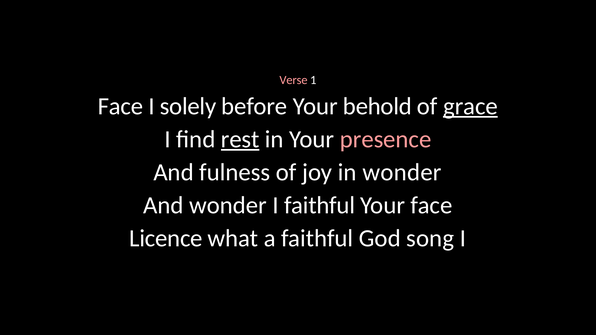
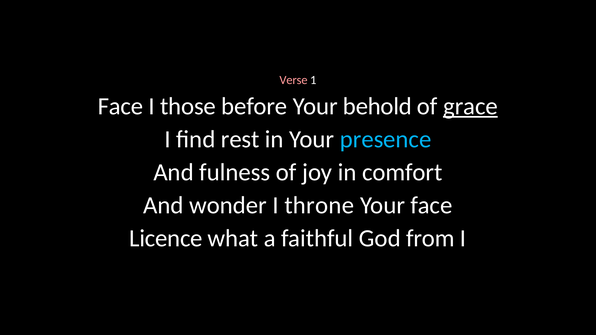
solely: solely -> those (188, 106)
rest underline: present -> none (240, 139)
presence colour: pink -> light blue (386, 139)
in wonder: wonder -> comfort (402, 172)
I faithful: faithful -> throne (319, 205)
song: song -> from (430, 238)
